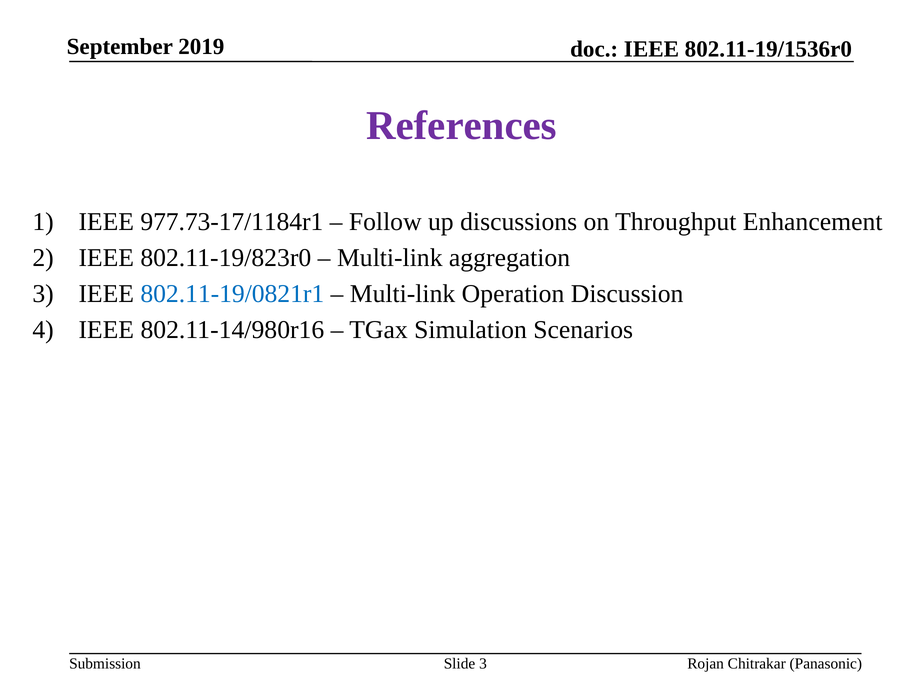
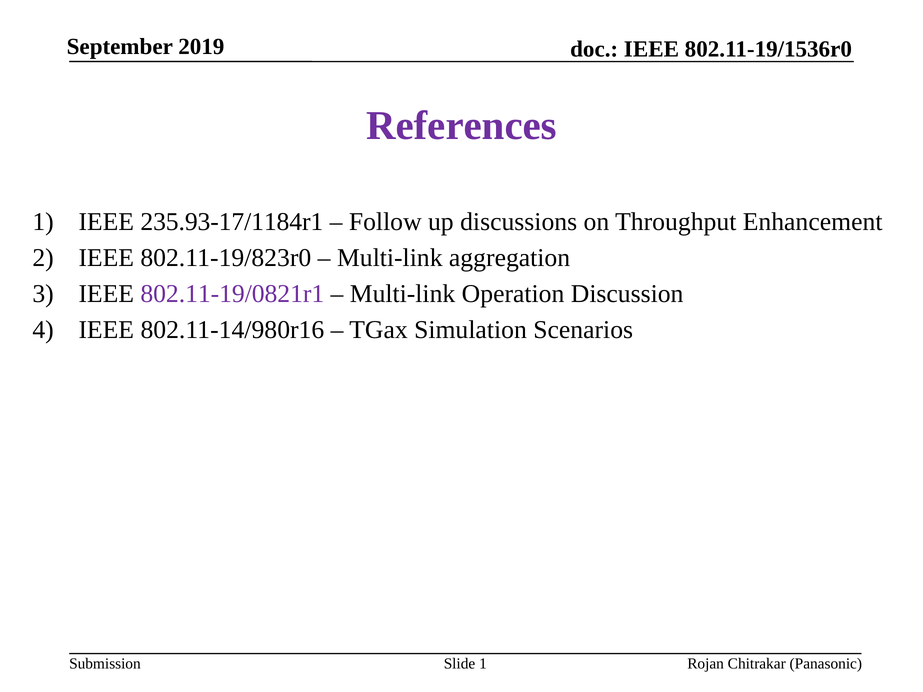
977.73-17/1184r1: 977.73-17/1184r1 -> 235.93-17/1184r1 (232, 222)
802.11-19/0821r1 colour: blue -> purple (232, 294)
Slide 3: 3 -> 1 (483, 664)
